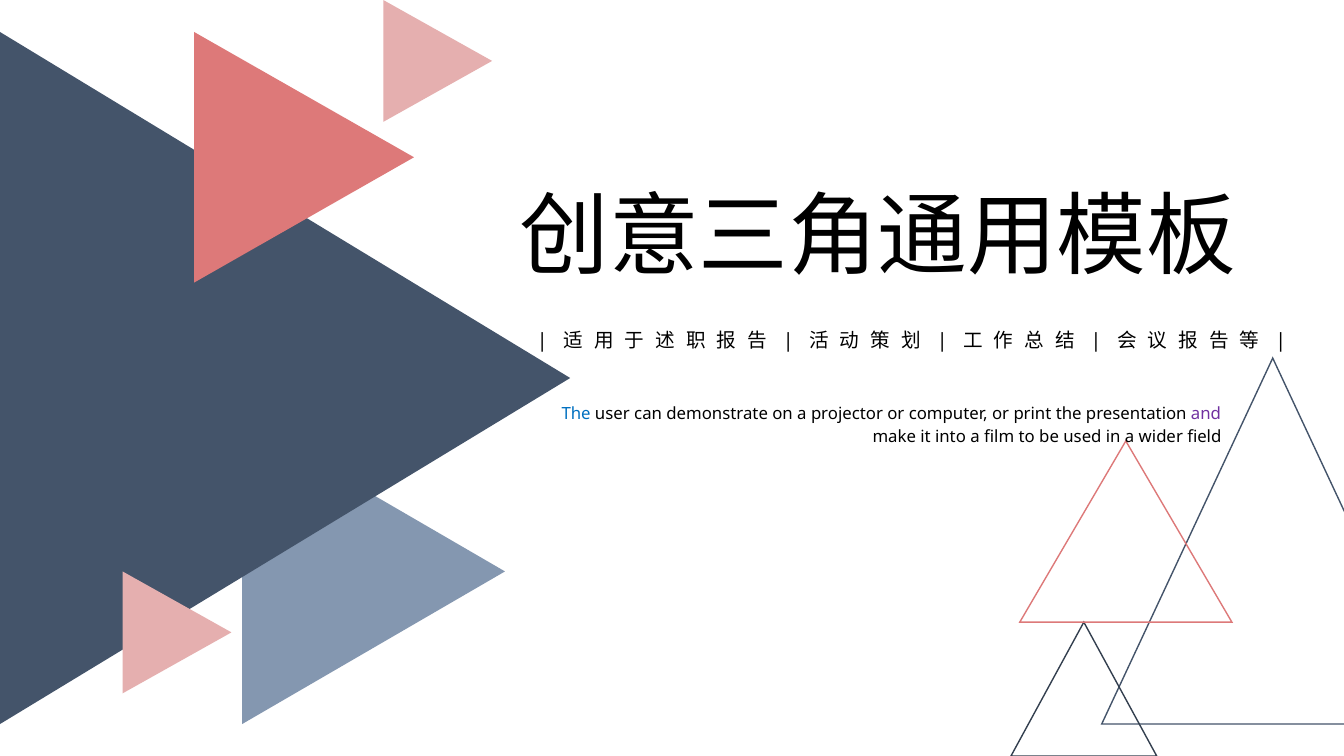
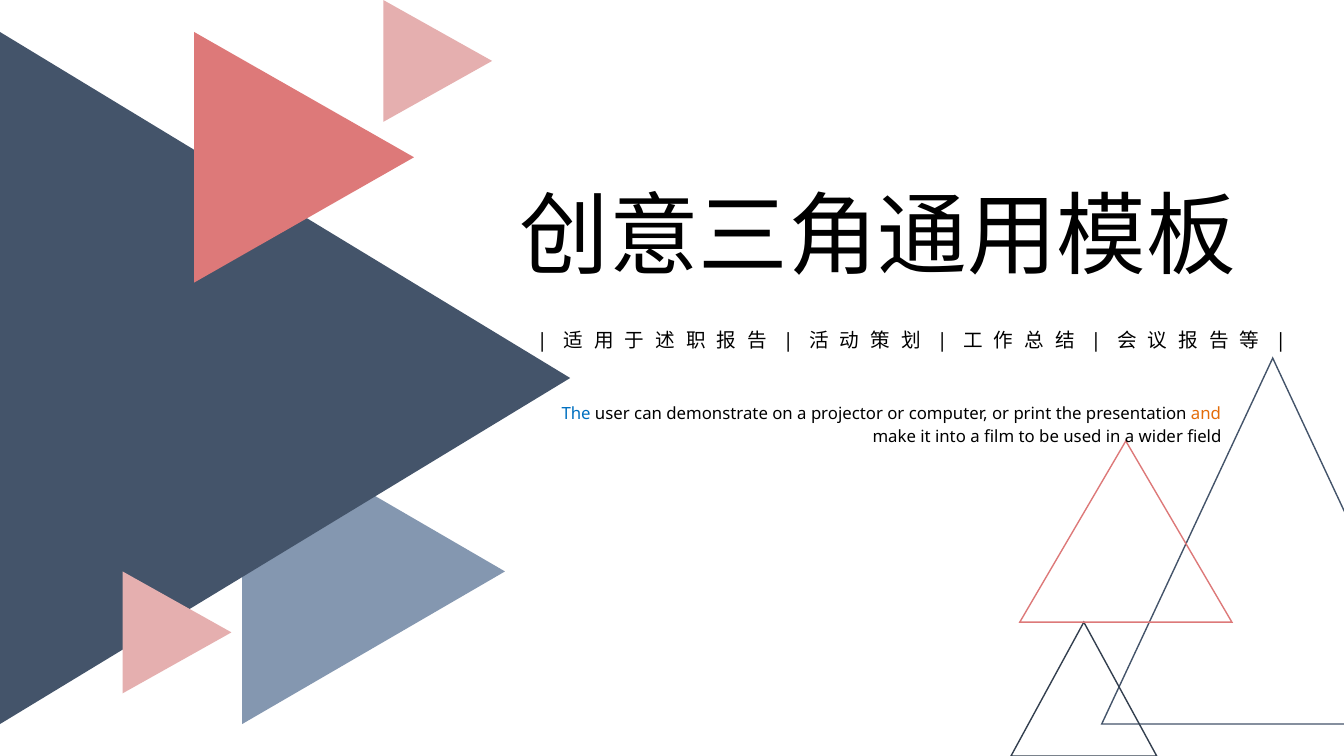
and colour: purple -> orange (1206, 414)
